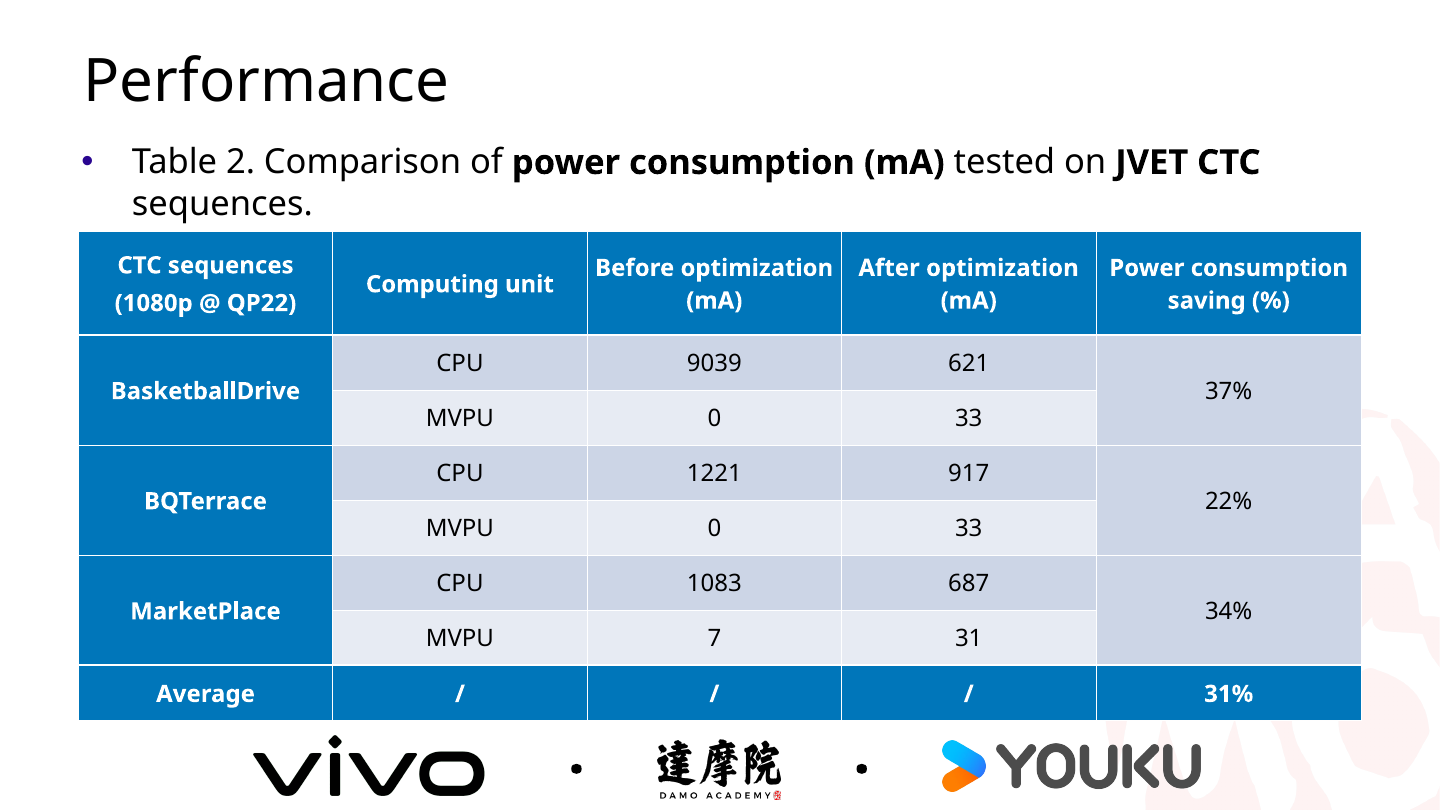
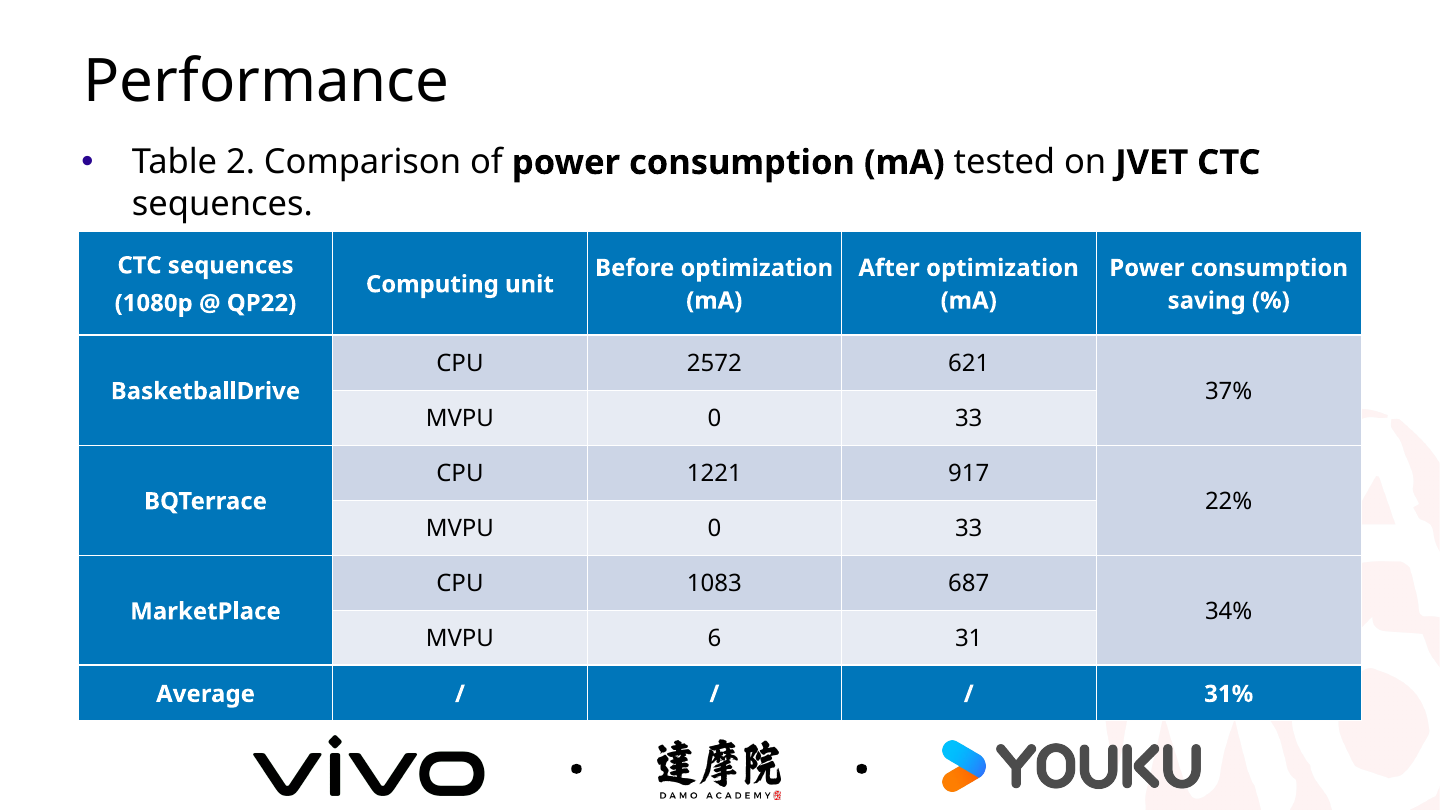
9039: 9039 -> 2572 (714, 364)
7: 7 -> 6 (714, 639)
